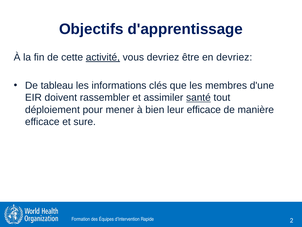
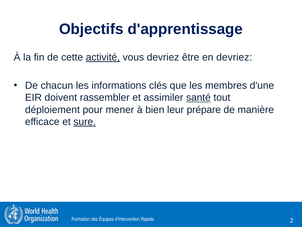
tableau: tableau -> chacun (57, 85)
leur efficace: efficace -> prépare (204, 109)
sure underline: none -> present (85, 122)
